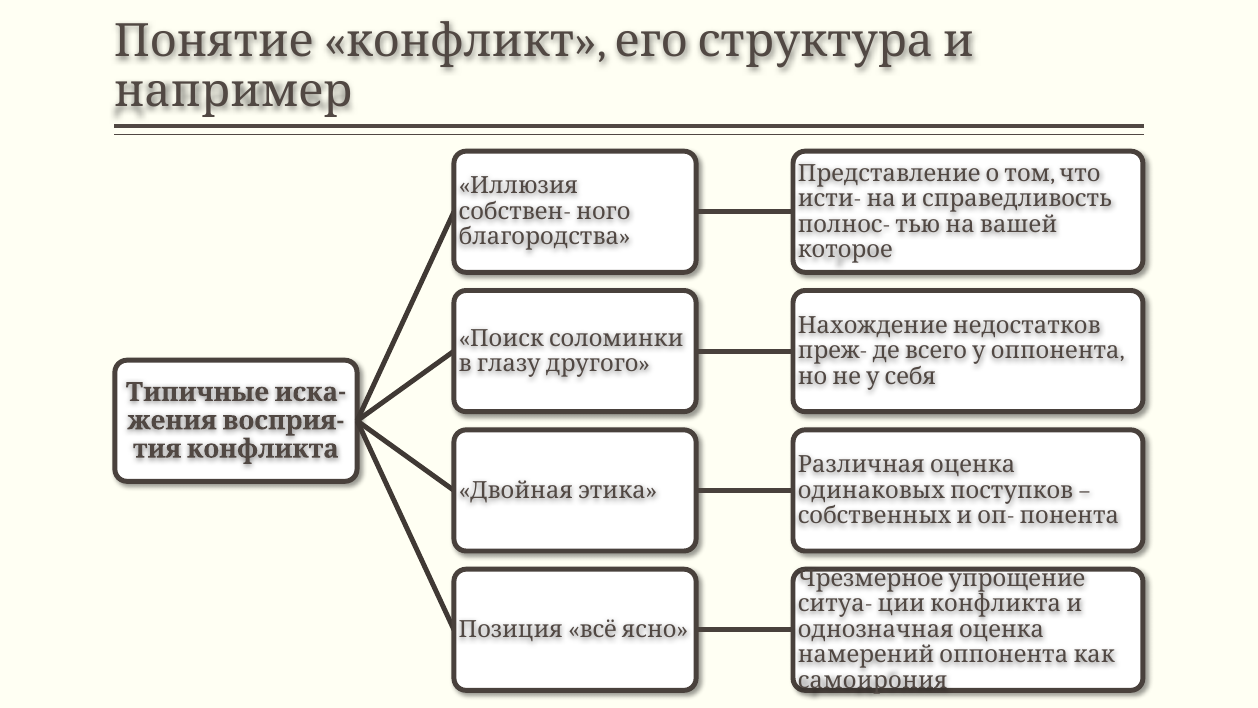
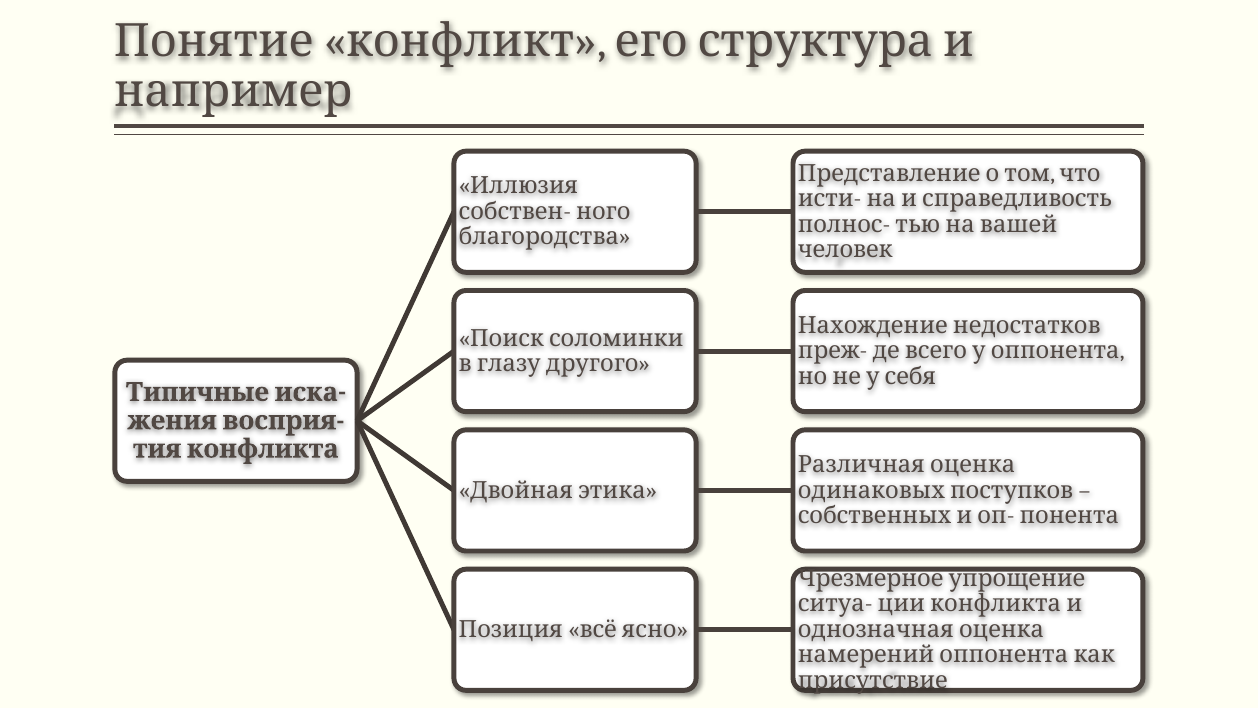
которое: которое -> человек (845, 250)
самоирония: самоирония -> присутствие (873, 680)
